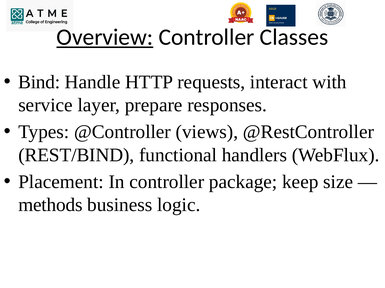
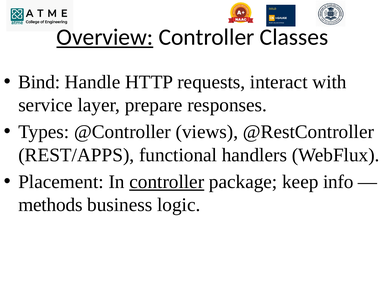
REST/BIND: REST/BIND -> REST/APPS (76, 155)
controller underline: none -> present (167, 182)
size: size -> info (338, 182)
